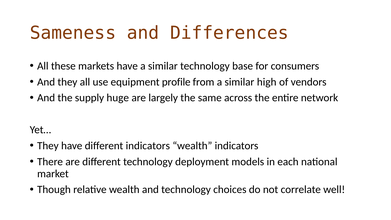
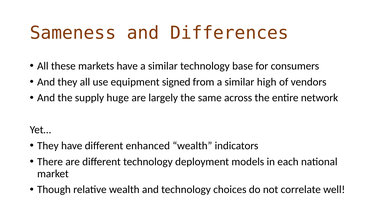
profile: profile -> signed (176, 82)
different indicators: indicators -> enhanced (148, 146)
